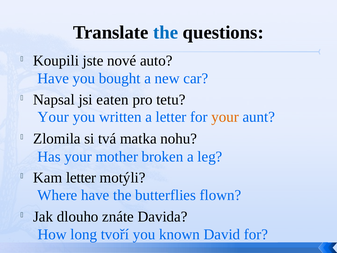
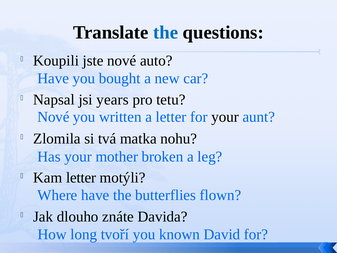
eaten: eaten -> years (113, 100)
Your: Your -> Nové (53, 117)
your colour: orange -> black (225, 117)
